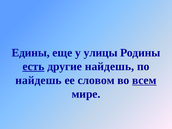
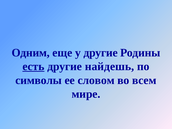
Едины: Едины -> Одним (31, 53)
у улицы: улицы -> другие (101, 53)
найдешь: найдешь -> символы (39, 80)
всем underline: present -> none (144, 80)
